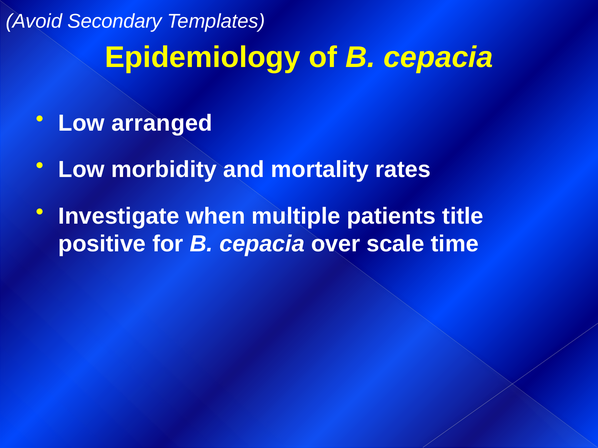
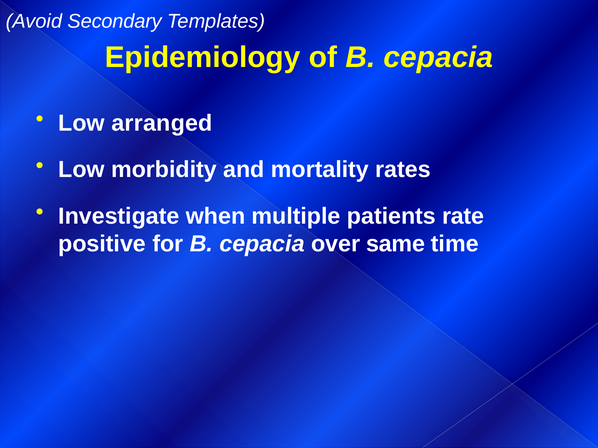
title: title -> rate (463, 216)
scale: scale -> same (396, 244)
